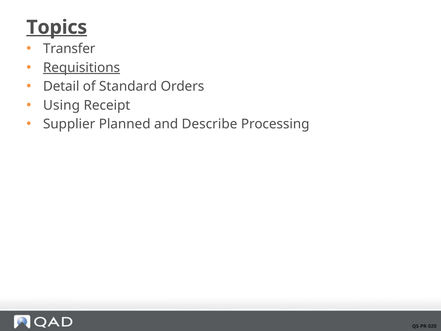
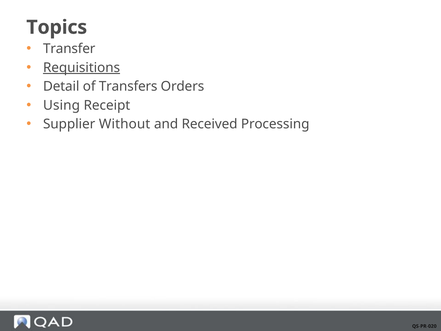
Topics underline: present -> none (57, 27)
Standard: Standard -> Transfers (128, 86)
Planned: Planned -> Without (125, 124)
Describe: Describe -> Received (210, 124)
